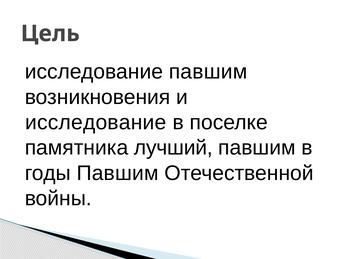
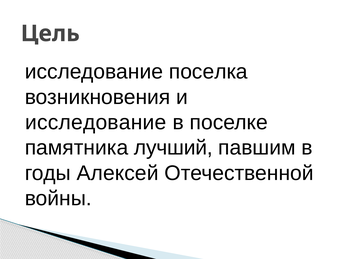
исследование павшим: павшим -> поселка (208, 72)
годы Павшим: Павшим -> Алексей (118, 173)
